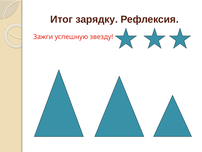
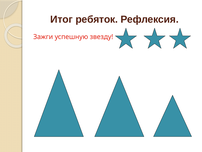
зарядку: зарядку -> ребяток (97, 19)
